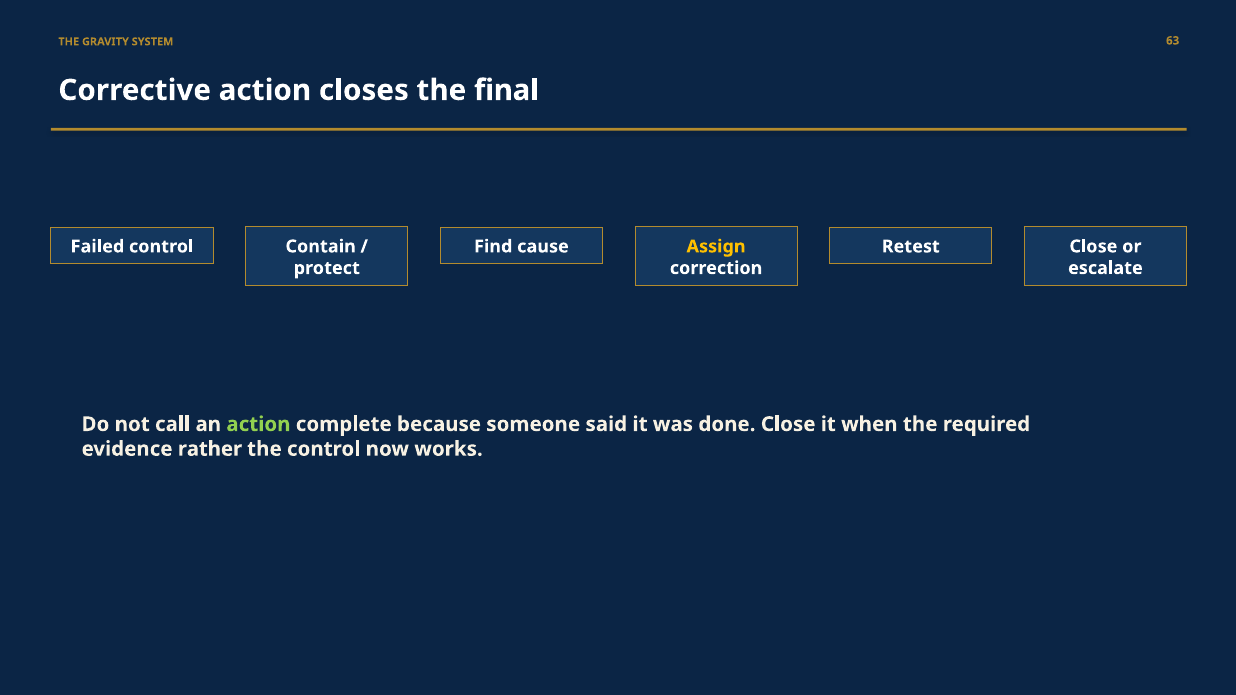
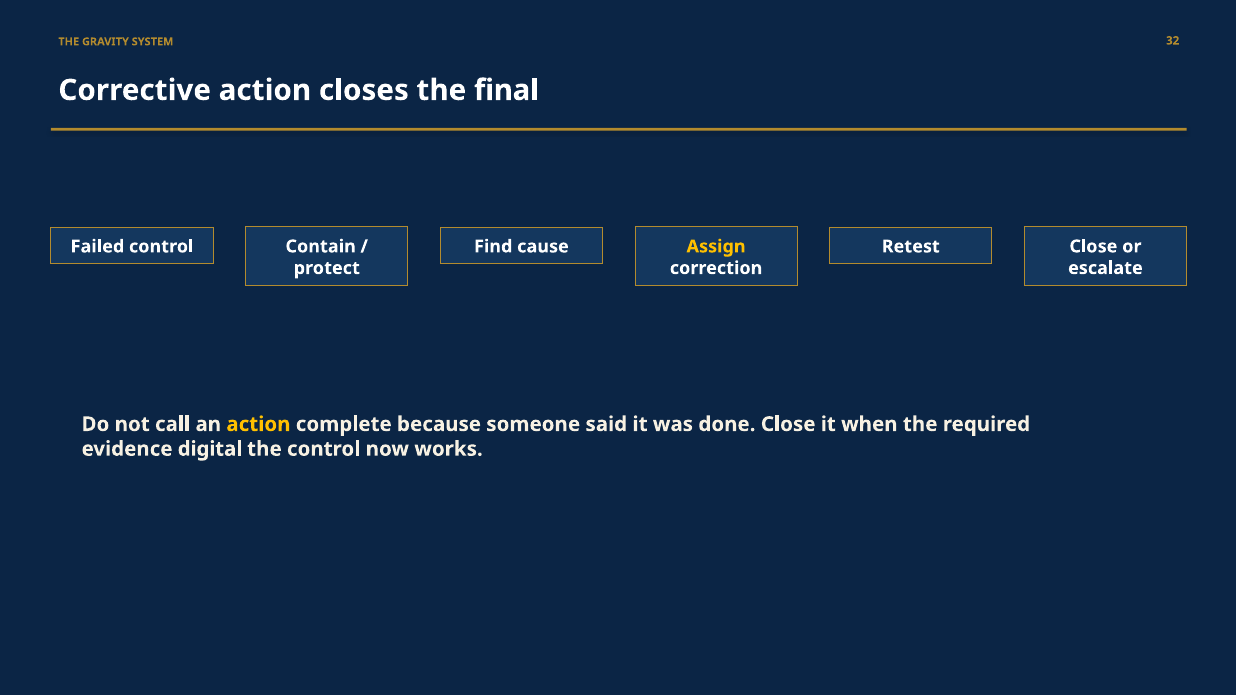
63: 63 -> 32 (1173, 41)
action colour: light green -> yellow (258, 424)
rather: rather -> digital (210, 449)
